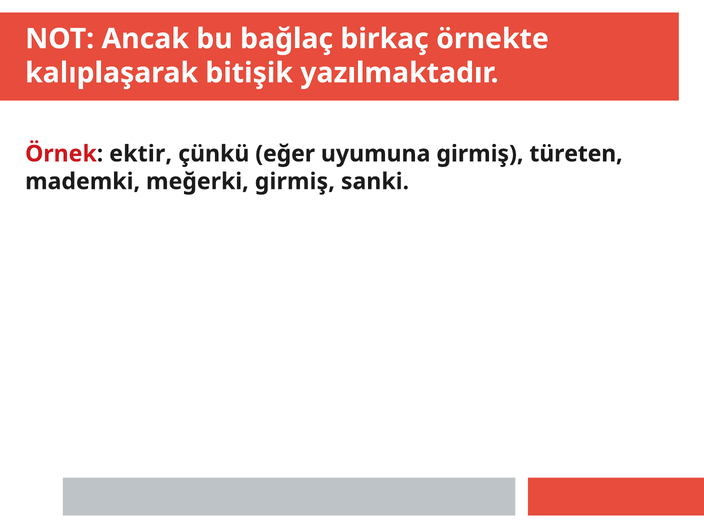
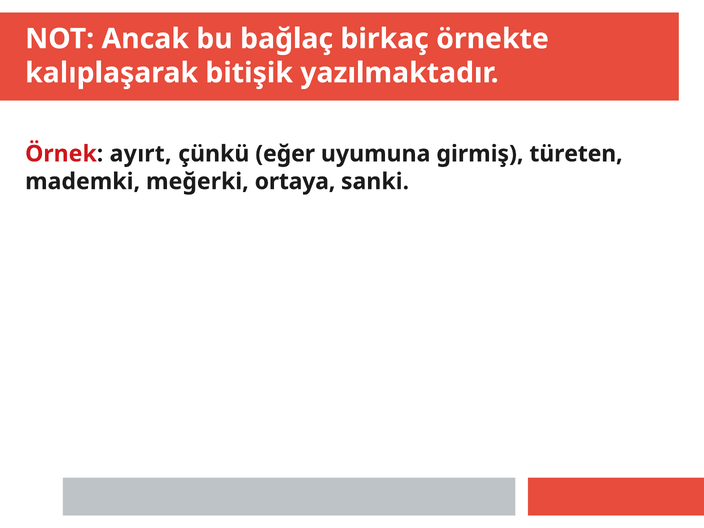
ektir: ektir -> ayırt (141, 154)
meğerki girmiş: girmiş -> ortaya (295, 182)
